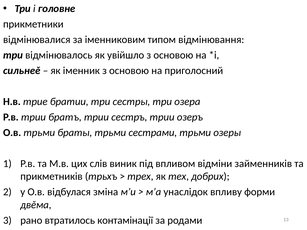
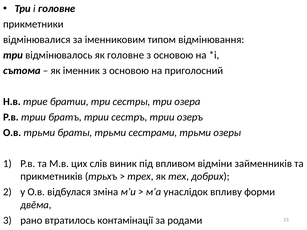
як увійшло: увійшло -> головне (126, 55)
сильнеě: сильнеě -> сътома (22, 71)
